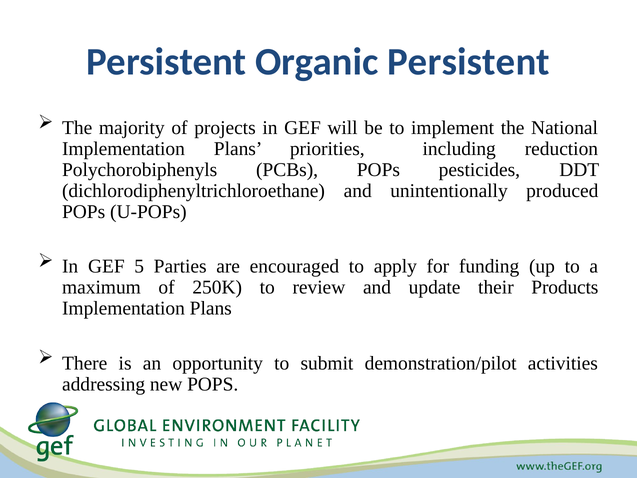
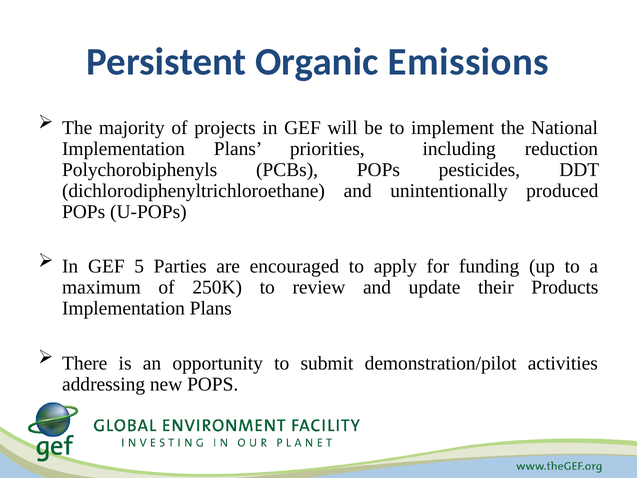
Organic Persistent: Persistent -> Emissions (468, 62)
